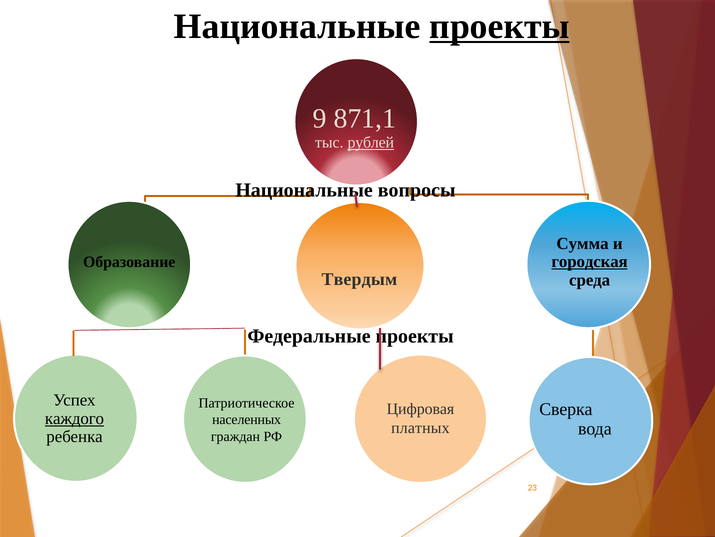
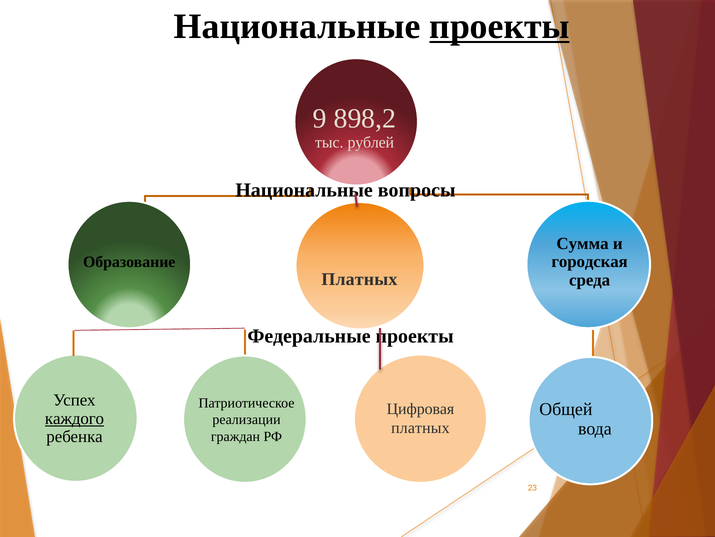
871,1: 871,1 -> 898,2 (365, 119)
рублей underline: present -> none (371, 142)
городская underline: present -> none (590, 261)
Твердым: Твердым -> Платных (359, 279)
Сверка: Сверка -> Общей (566, 409)
населенных: населенных -> реализации (247, 419)
